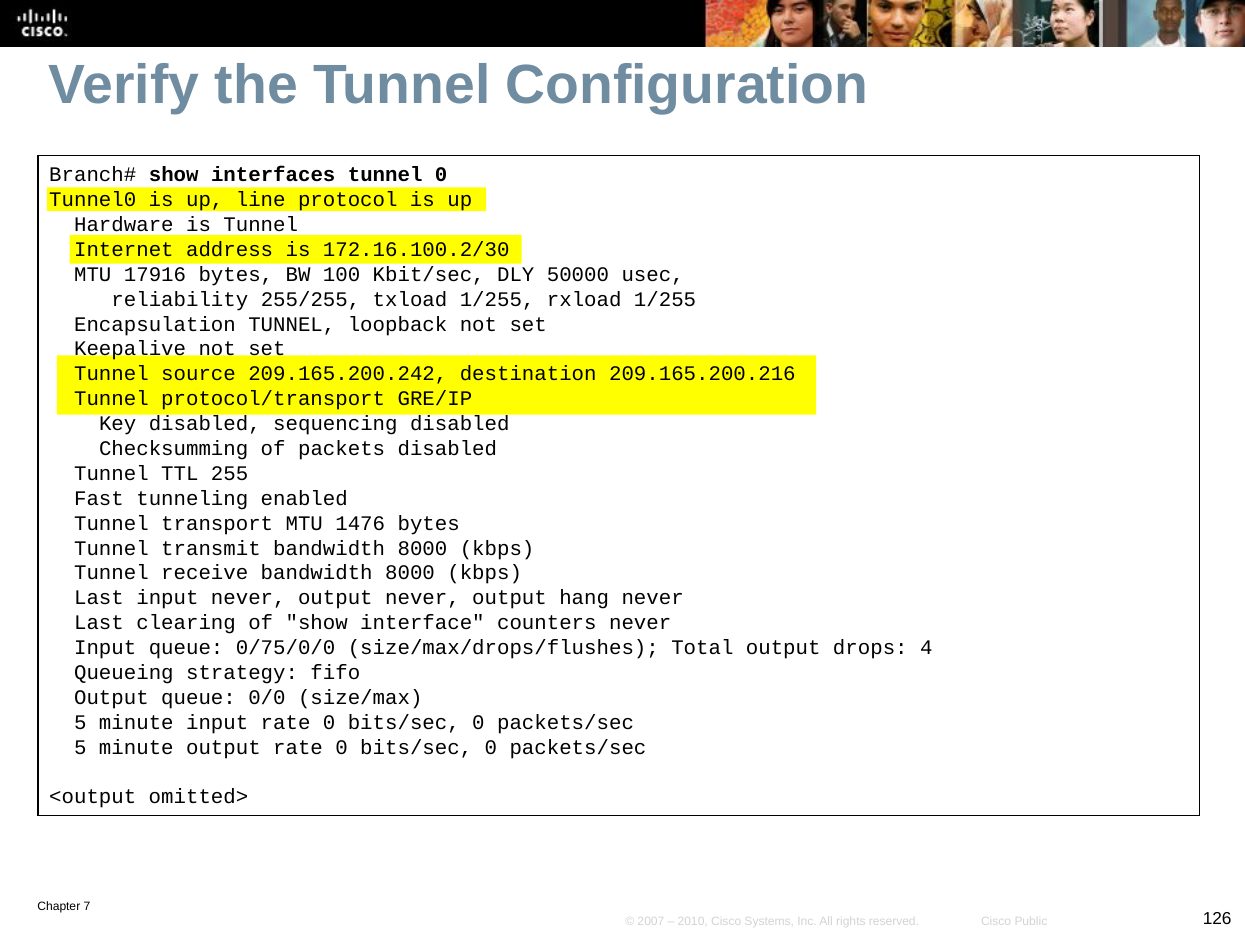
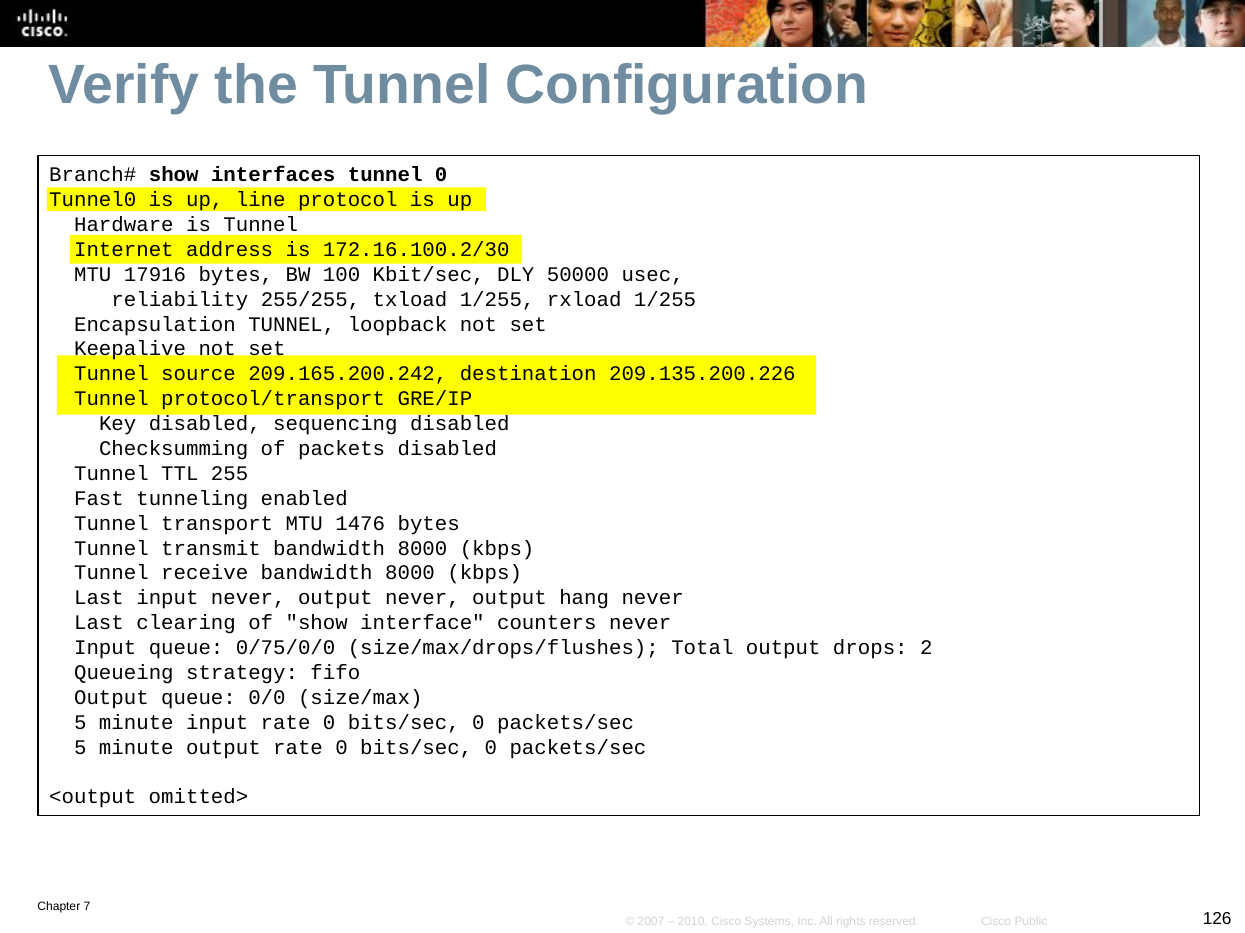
209.165.200.216: 209.165.200.216 -> 209.135.200.226 (702, 374)
4: 4 -> 2 (926, 648)
